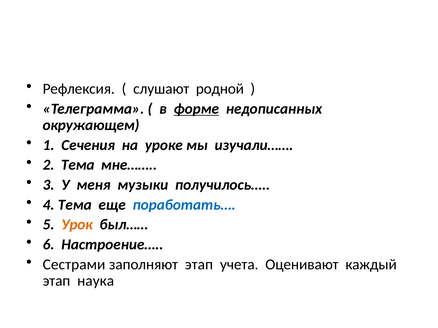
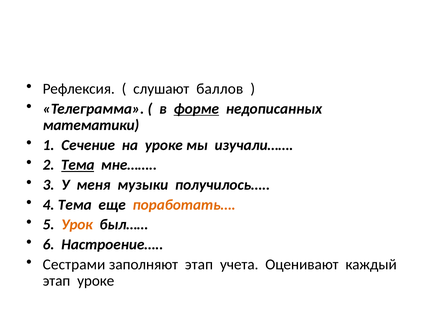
родной: родной -> баллов (220, 89)
окружающем: окружающем -> математики (91, 125)
Сечения: Сечения -> Сечение (88, 145)
Тема underline: none -> present (78, 165)
поработать… colour: blue -> orange (184, 205)
этап наука: наука -> уроке (96, 281)
